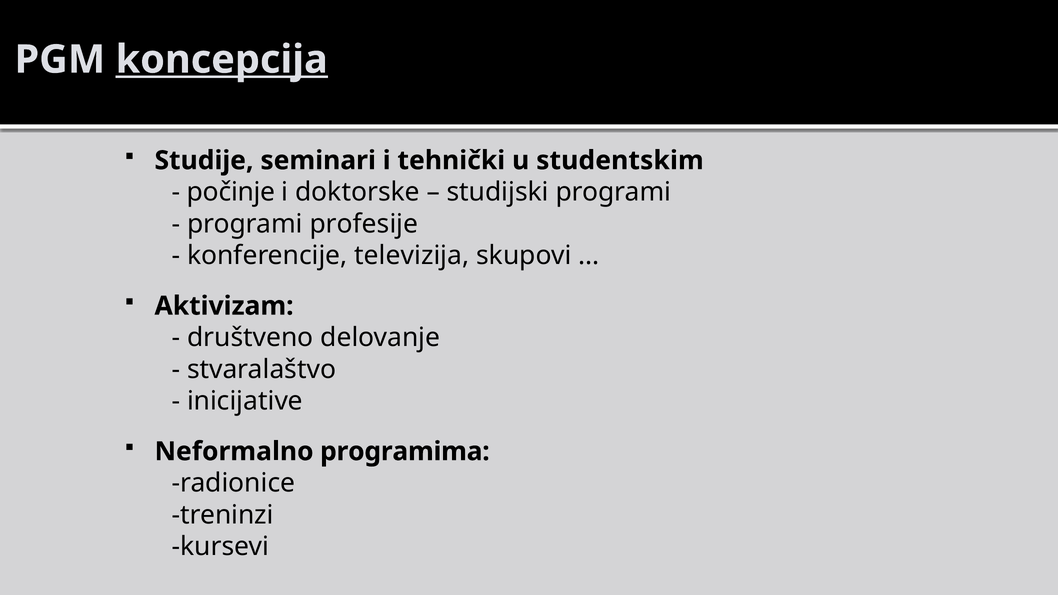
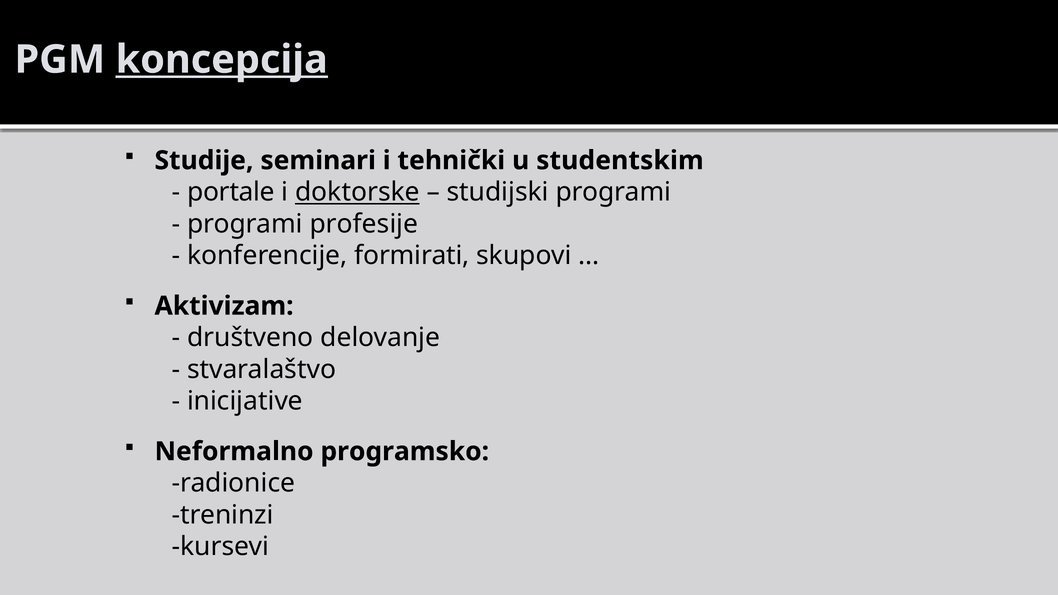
počinje: počinje -> portale (231, 192)
doktorske underline: none -> present (357, 192)
televizija: televizija -> formirati (412, 256)
programima: programima -> programsko (405, 452)
